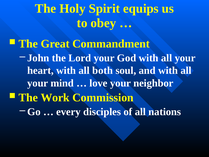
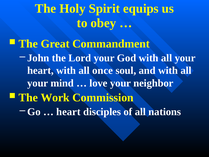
both: both -> once (103, 70)
every: every -> heart (68, 112)
